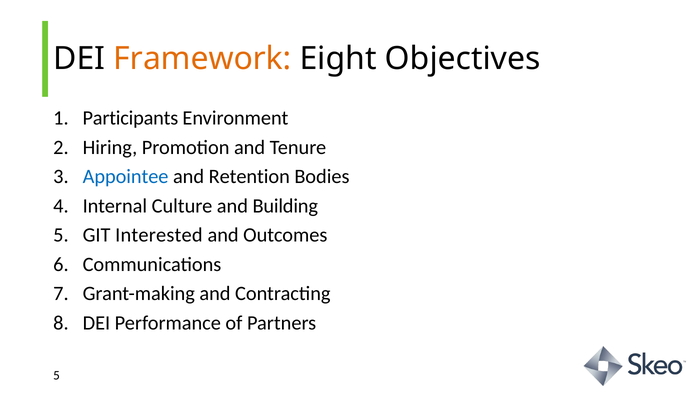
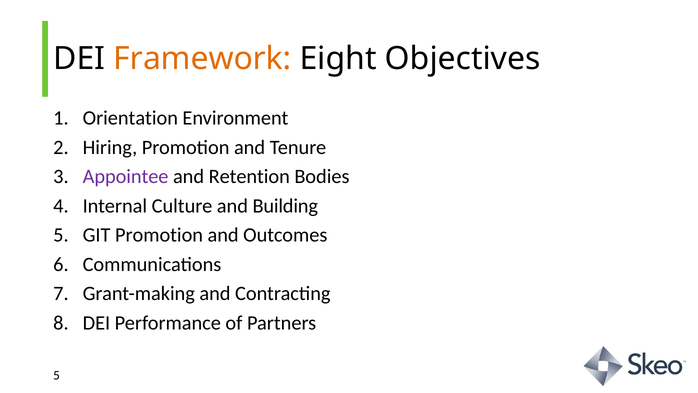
Participants: Participants -> Orientation (130, 118)
Appointee colour: blue -> purple (126, 176)
GIT Interested: Interested -> Promotion (159, 235)
